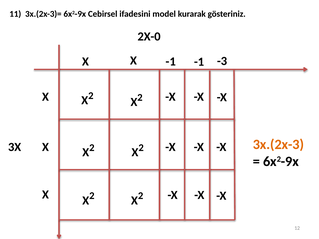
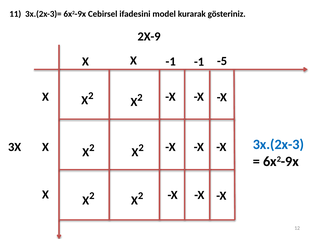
2X-0: 2X-0 -> 2X-9 (149, 36)
-3: -3 -> -5 (222, 61)
3x.(2x-3 colour: orange -> blue (278, 145)
